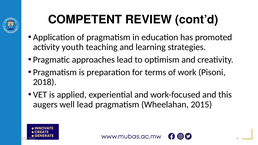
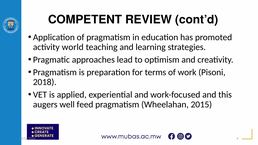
youth: youth -> world (73, 47)
well lead: lead -> feed (85, 105)
